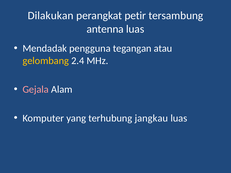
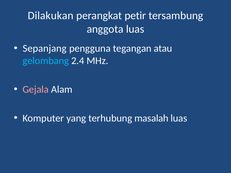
antenna: antenna -> anggota (105, 29)
Mendadak: Mendadak -> Sepanjang (45, 48)
gelombang colour: yellow -> light blue (46, 61)
jangkau: jangkau -> masalah (151, 118)
